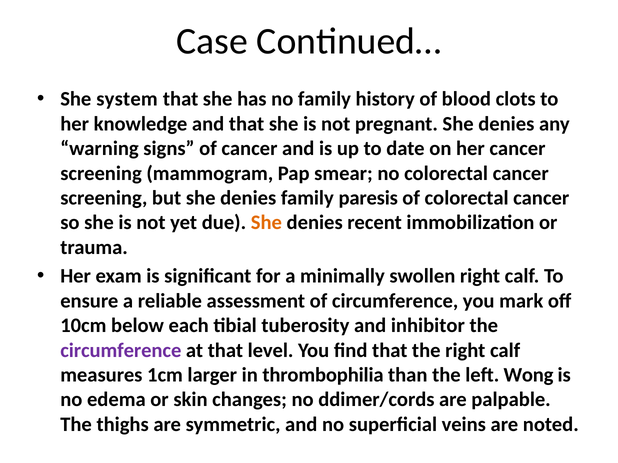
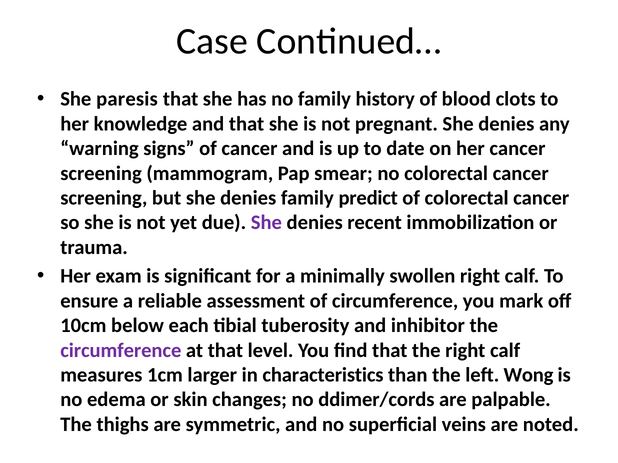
system: system -> paresis (127, 99)
paresis: paresis -> predict (368, 198)
She colour: orange -> purple (266, 223)
thrombophilia: thrombophilia -> characteristics (323, 375)
